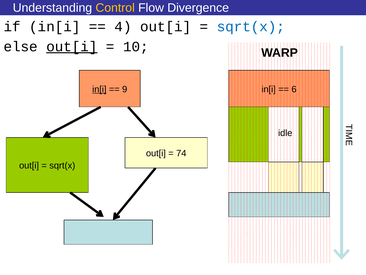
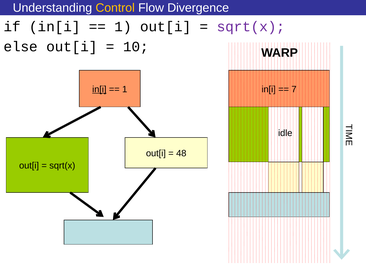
4: 4 -> 1 (123, 27)
sqrt(x colour: blue -> purple (251, 27)
out[i underline: present -> none (72, 47)
9: 9 -> 1 (125, 89)
6: 6 -> 7 (294, 89)
74: 74 -> 48 (181, 153)
